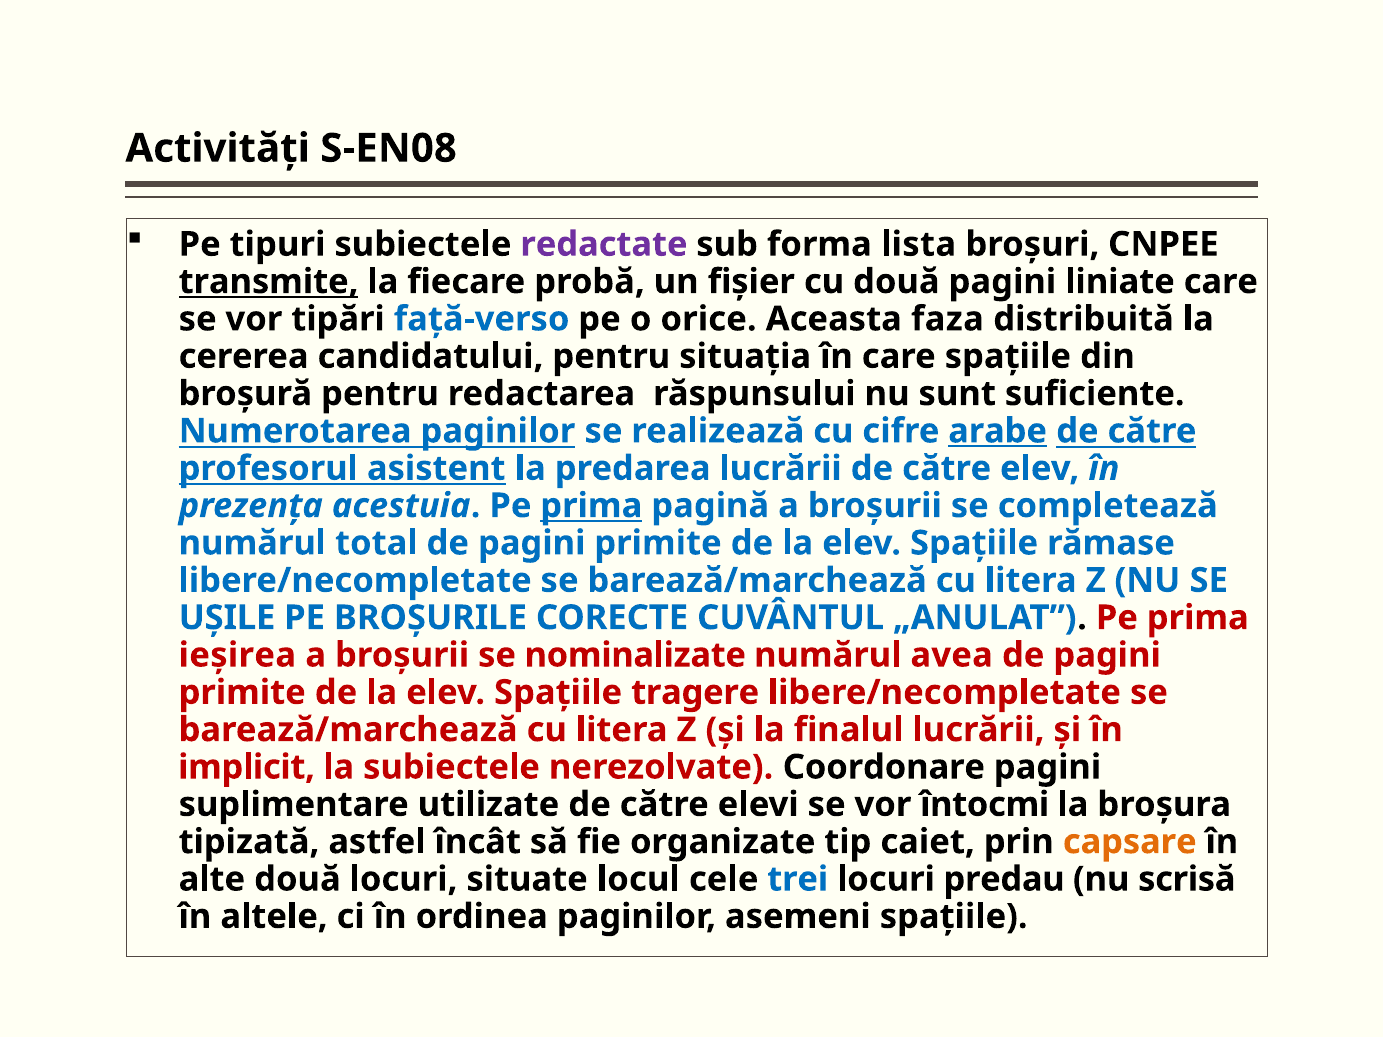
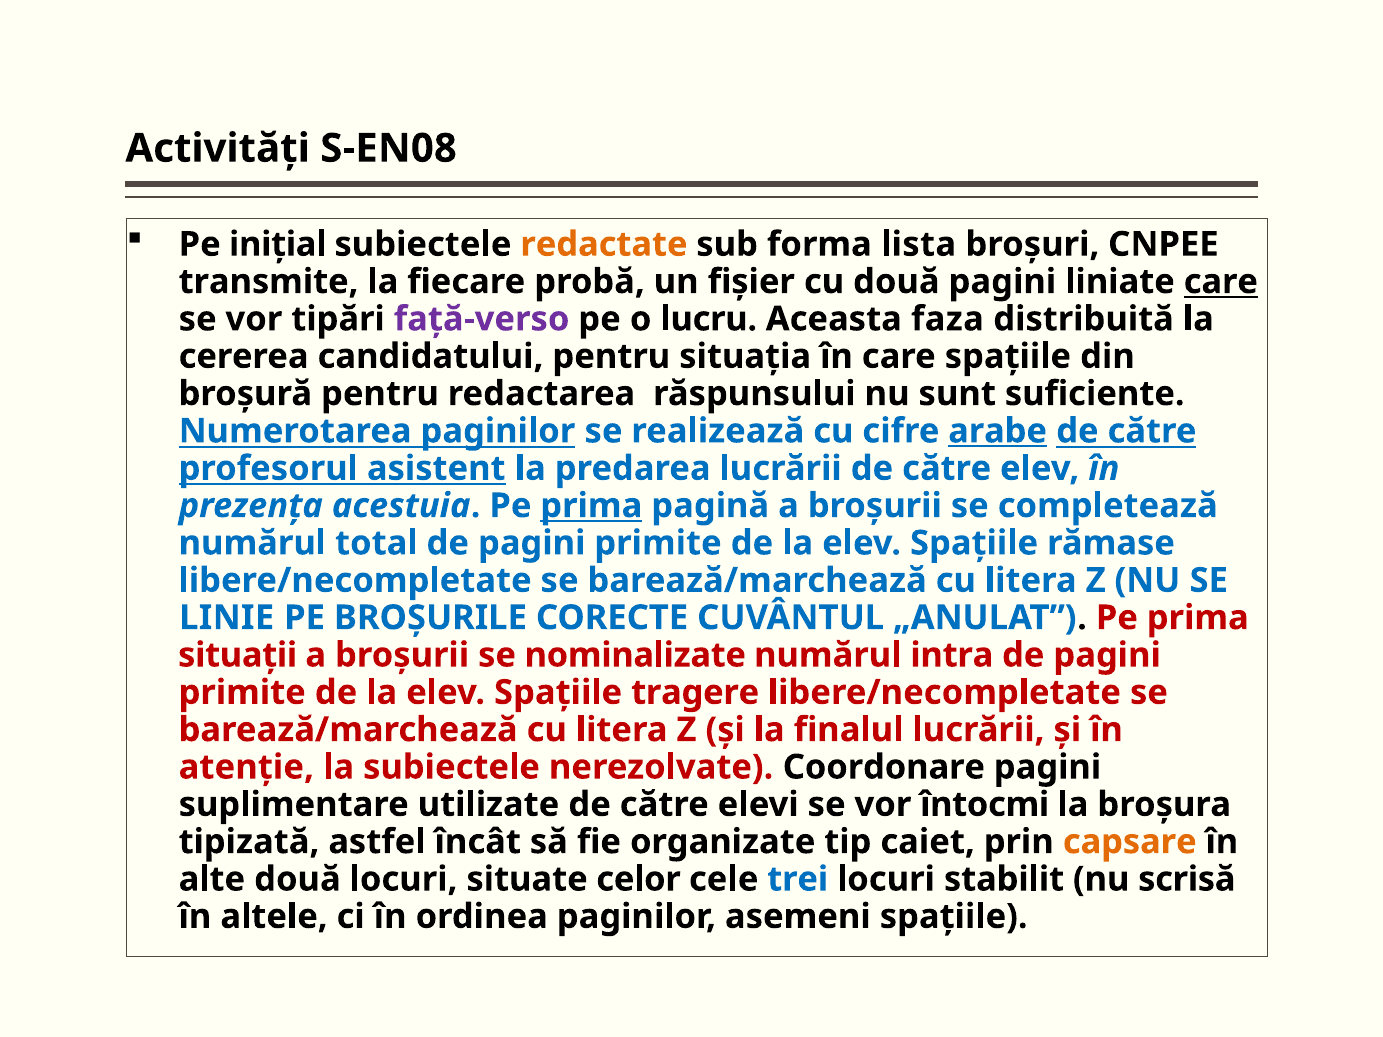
tipuri: tipuri -> iniţial (278, 244)
redactate colour: purple -> orange (604, 244)
transmite underline: present -> none (269, 282)
care underline: none -> present (1221, 282)
faţă-verso colour: blue -> purple (482, 319)
orice: orice -> lucru (709, 319)
UŞILE: UŞILE -> LINIE (227, 618)
ieşirea: ieşirea -> situaţii (238, 655)
avea: avea -> intra (952, 655)
implicit: implicit -> atenţie (246, 767)
locul: locul -> celor (639, 879)
predau: predau -> stabilit (1004, 879)
